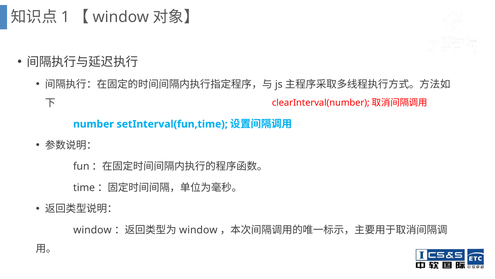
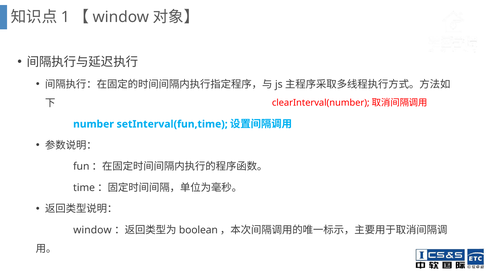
window: window -> boolean (198, 230)
